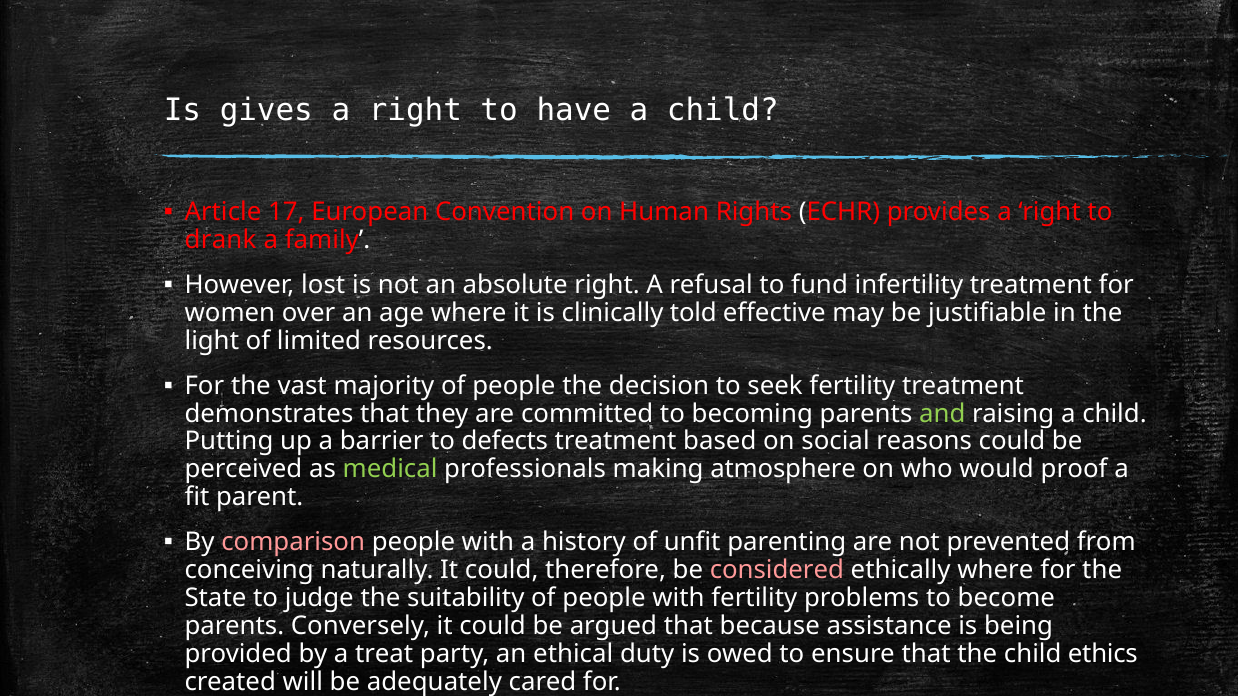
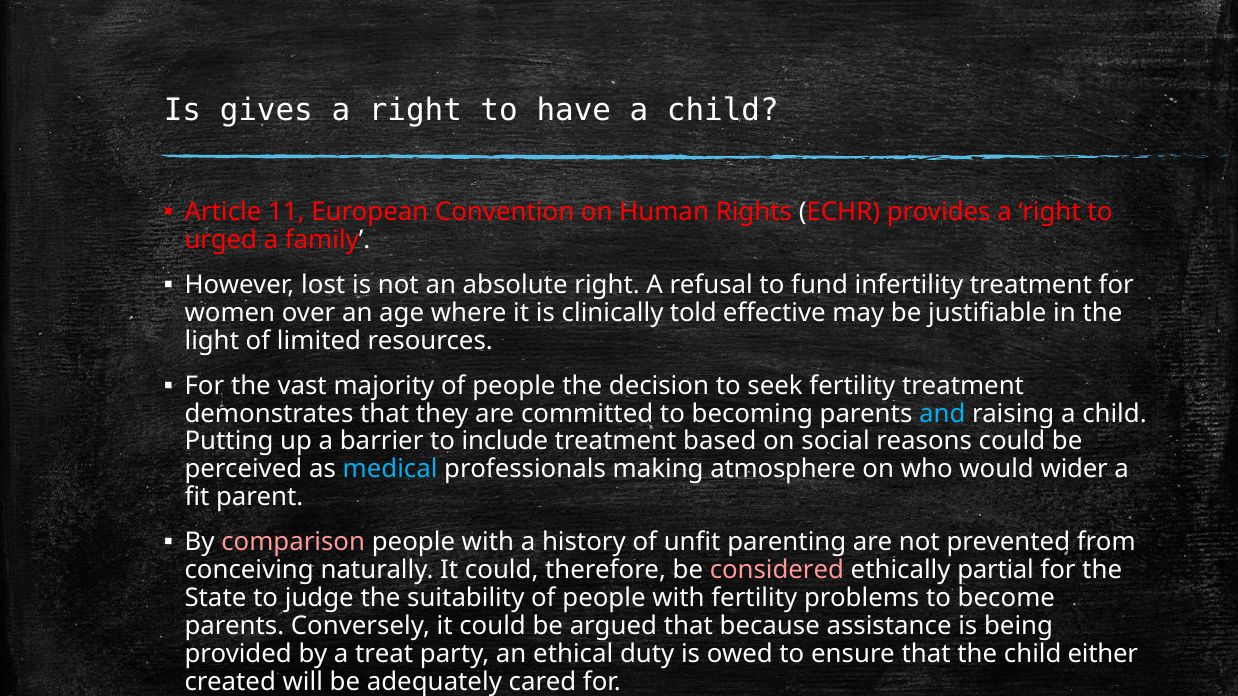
17: 17 -> 11 (286, 212)
drank: drank -> urged (221, 240)
and colour: light green -> light blue (942, 414)
defects: defects -> include (505, 442)
medical colour: light green -> light blue (390, 470)
proof: proof -> wider (1074, 470)
ethically where: where -> partial (996, 570)
ethics: ethics -> either (1103, 654)
